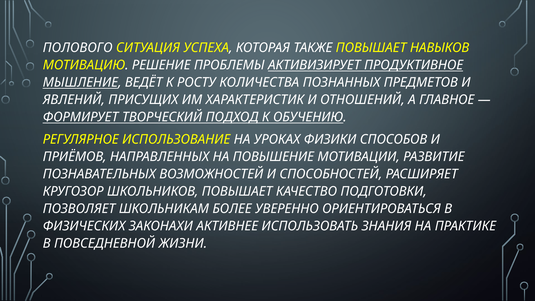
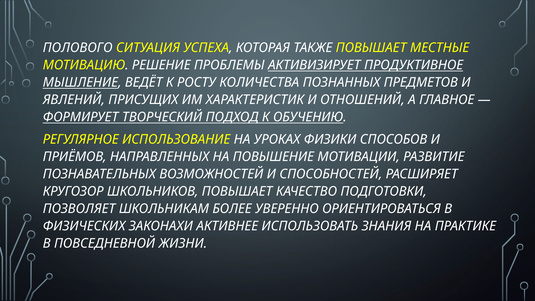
НАВЫКОВ: НАВЫКОВ -> МЕСТНЫЕ (440, 48)
